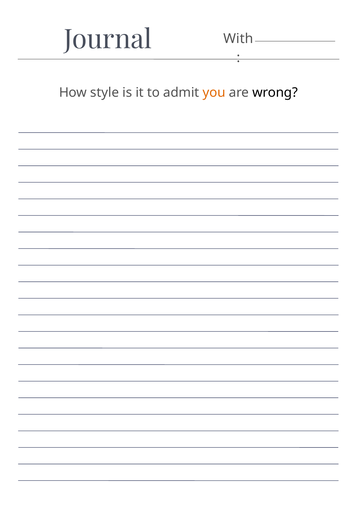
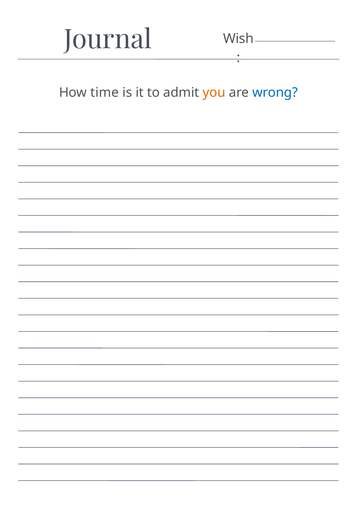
With: With -> Wish (238, 39)
style: style -> time (105, 93)
wrong colour: black -> blue (275, 93)
